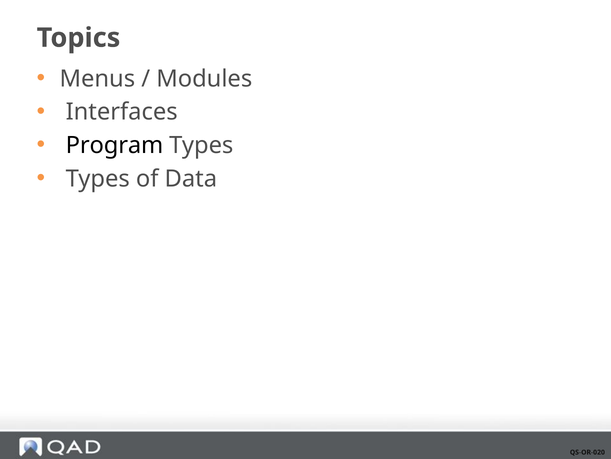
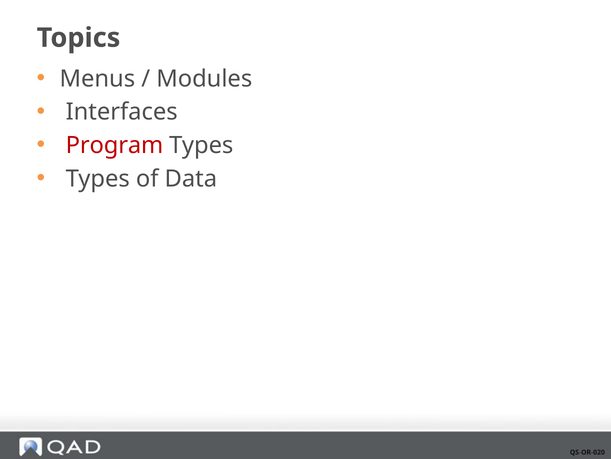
Program colour: black -> red (115, 145)
